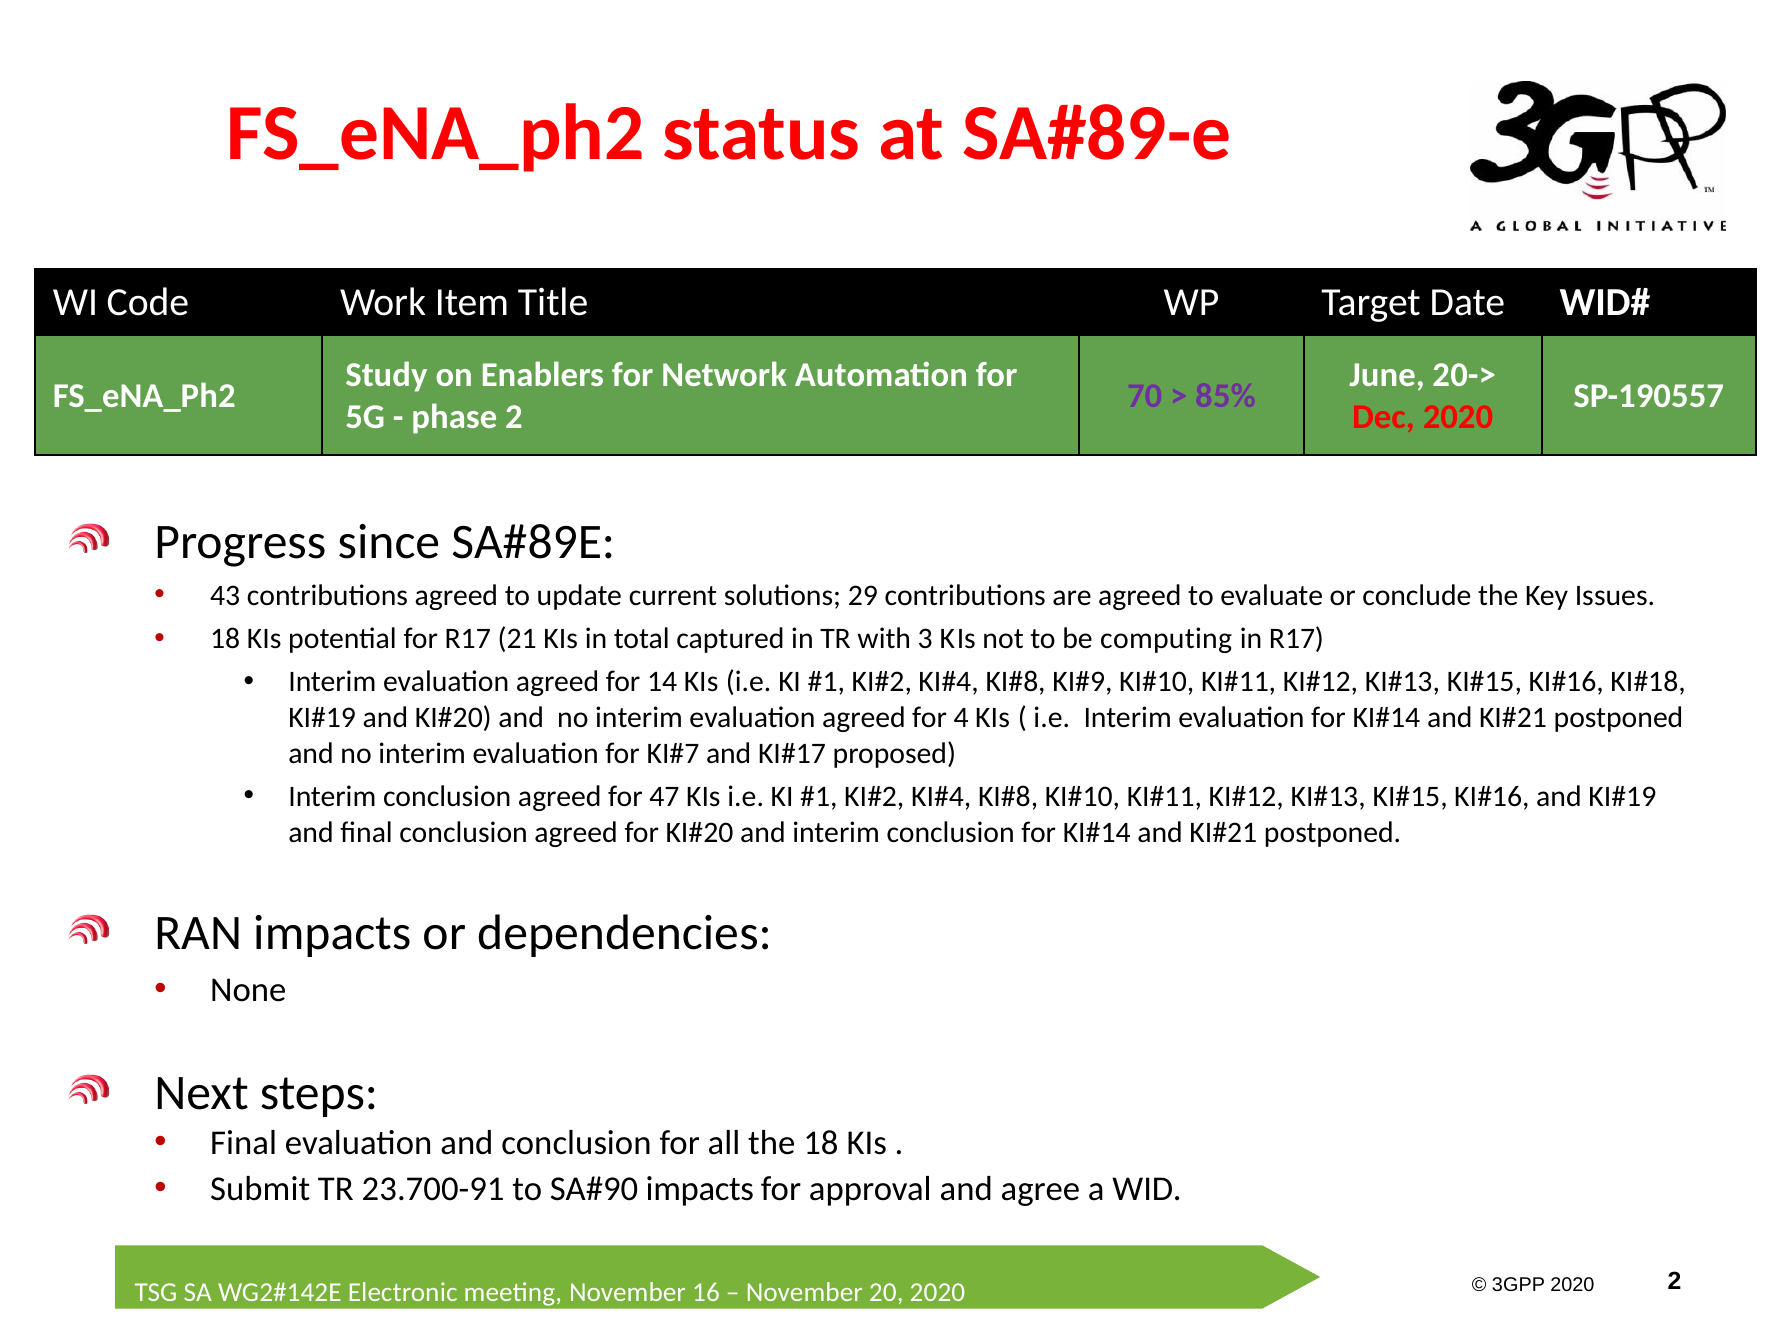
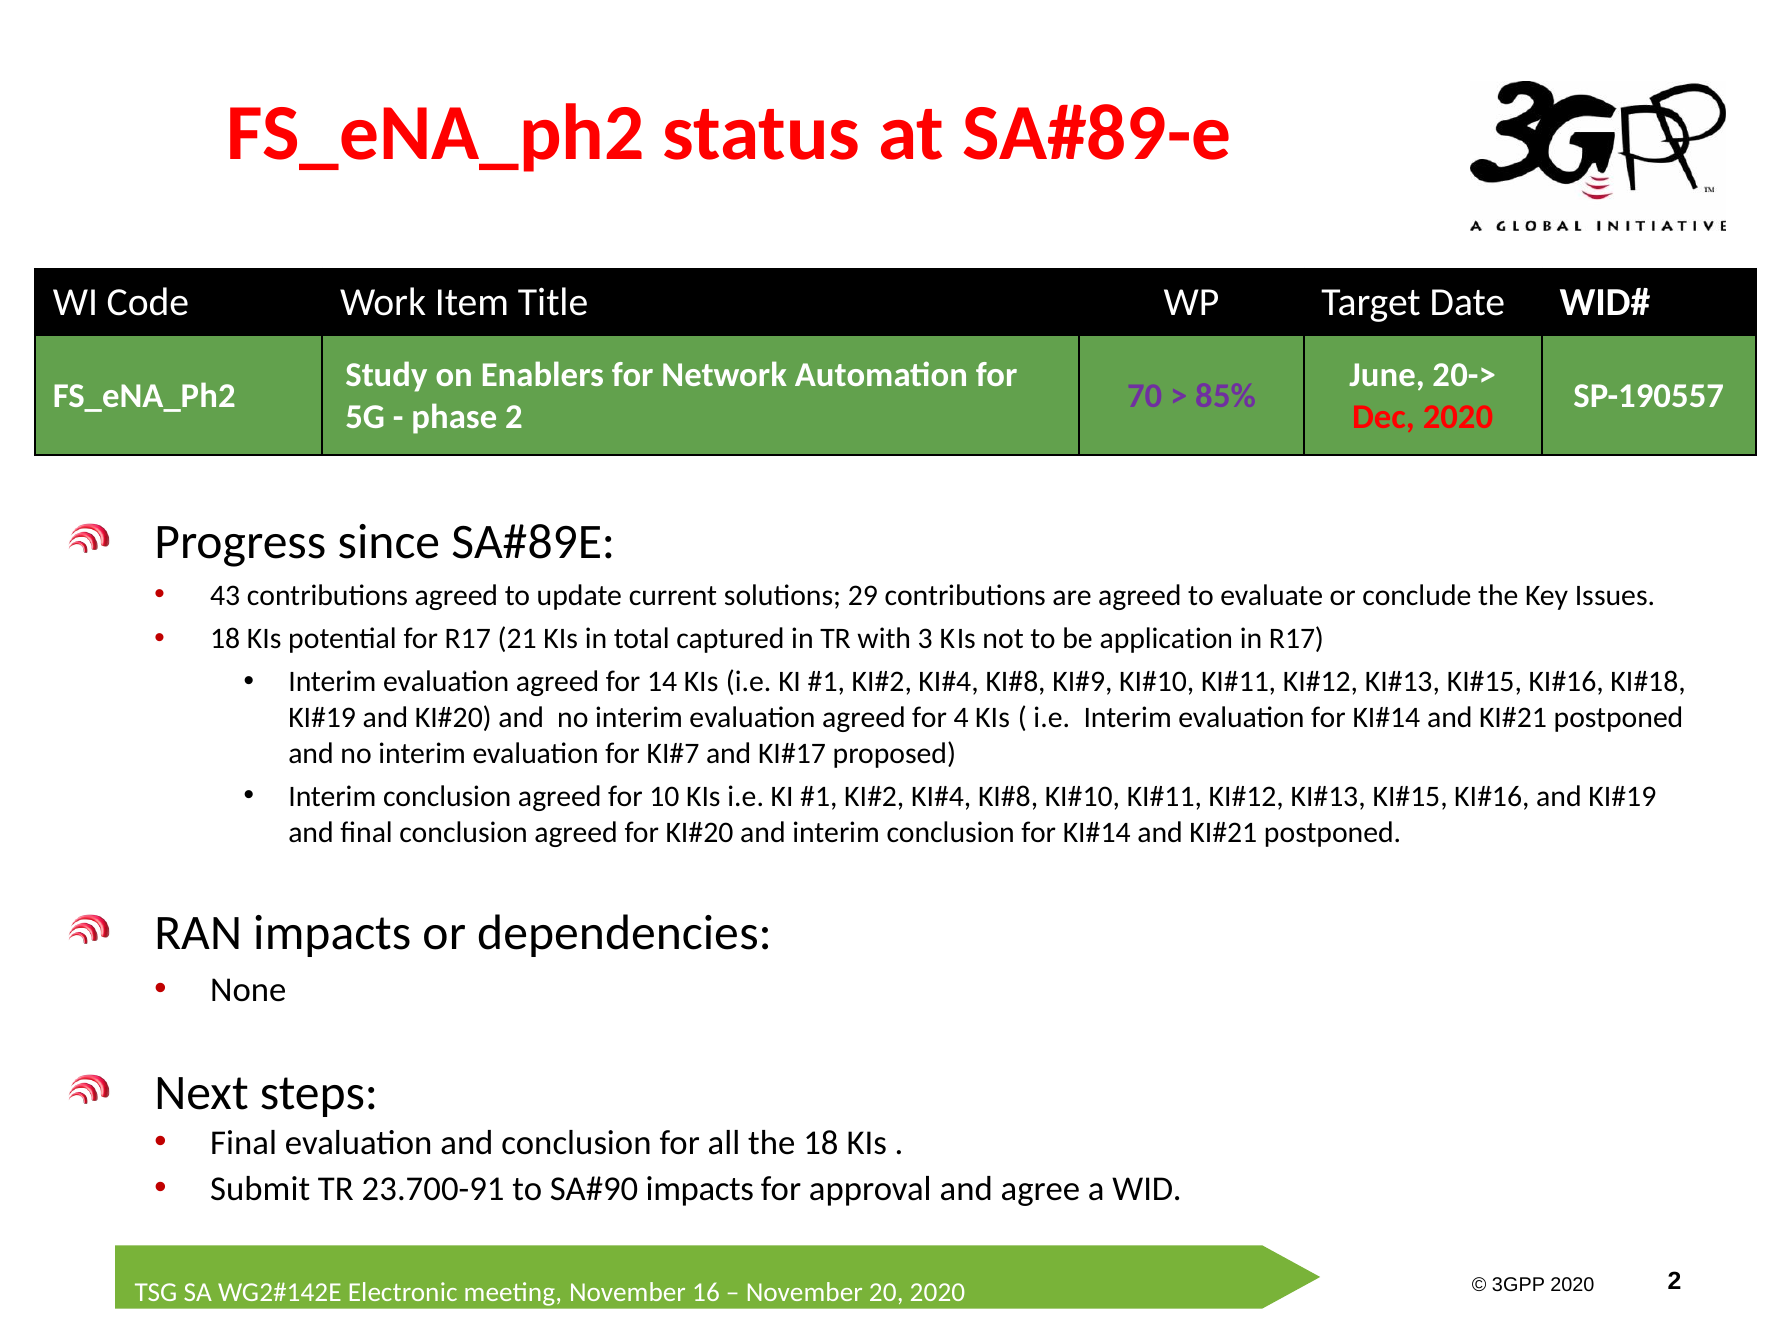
computing: computing -> application (1166, 639)
47: 47 -> 10 (664, 796)
